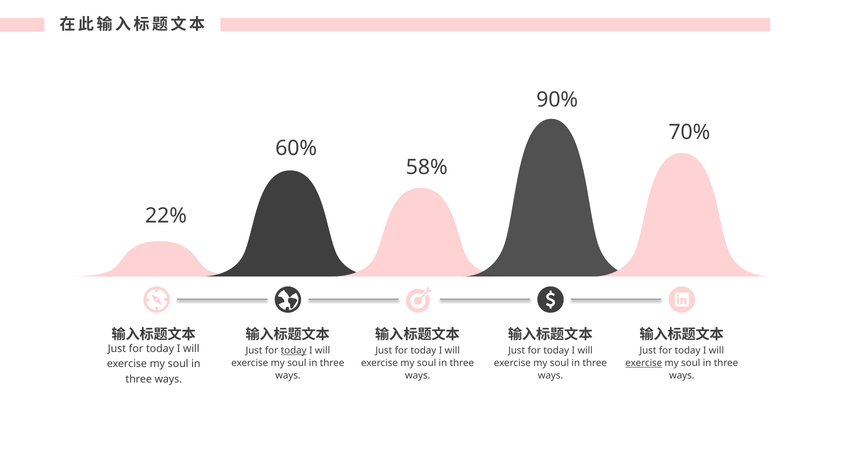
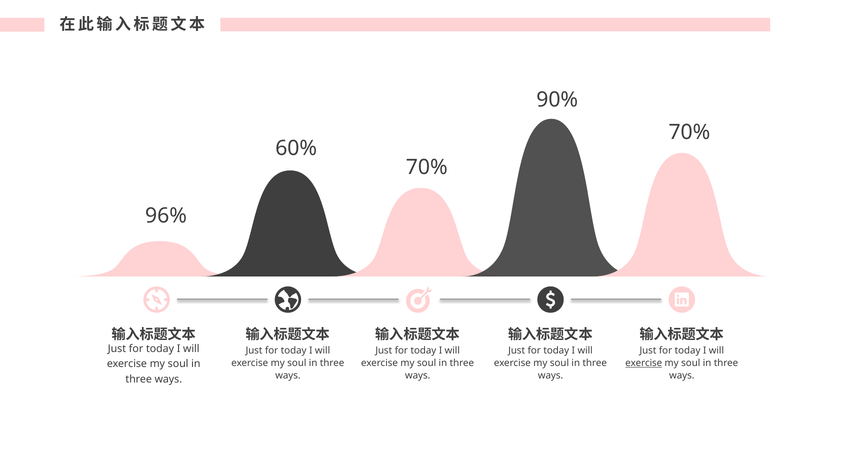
58%: 58% -> 70% (427, 168)
22%: 22% -> 96% (166, 216)
today underline: present -> none (294, 351)
